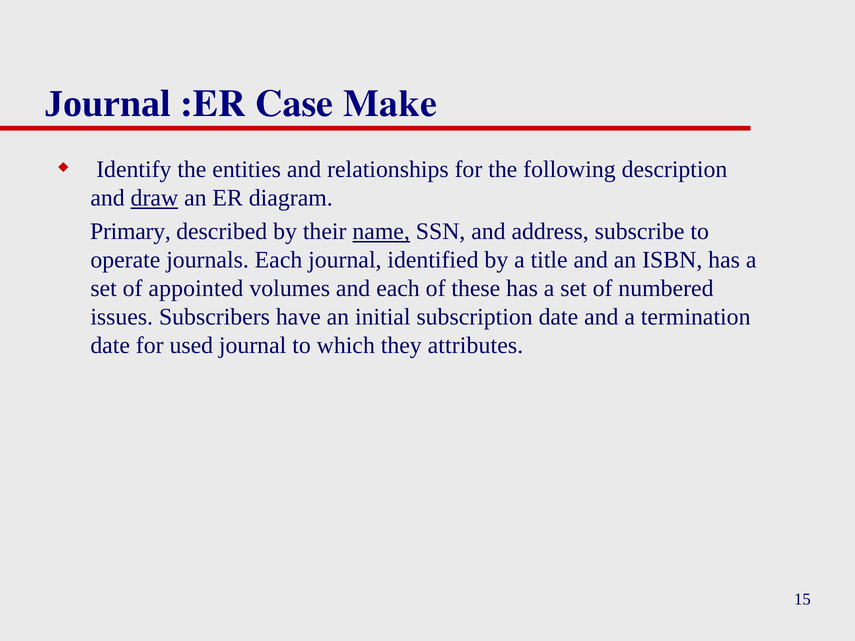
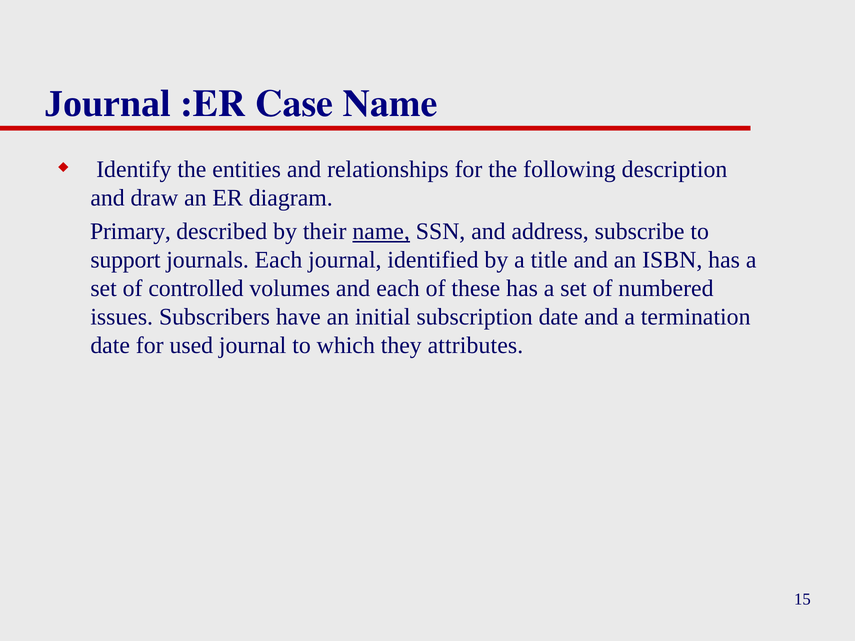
Case Make: Make -> Name (390, 104)
draw underline: present -> none (154, 198)
operate: operate -> support (125, 260)
appointed: appointed -> controlled (196, 288)
